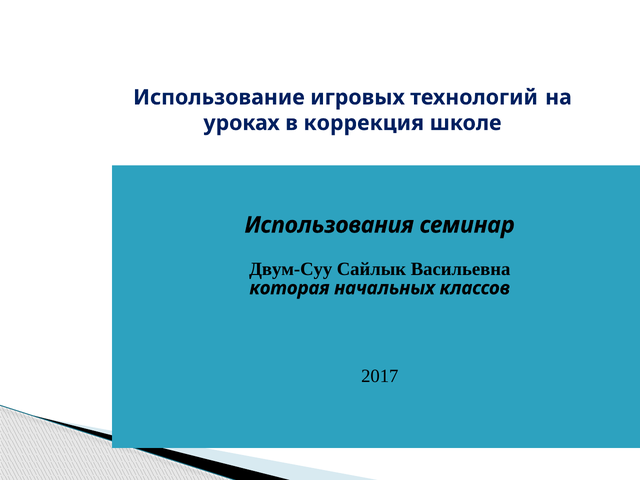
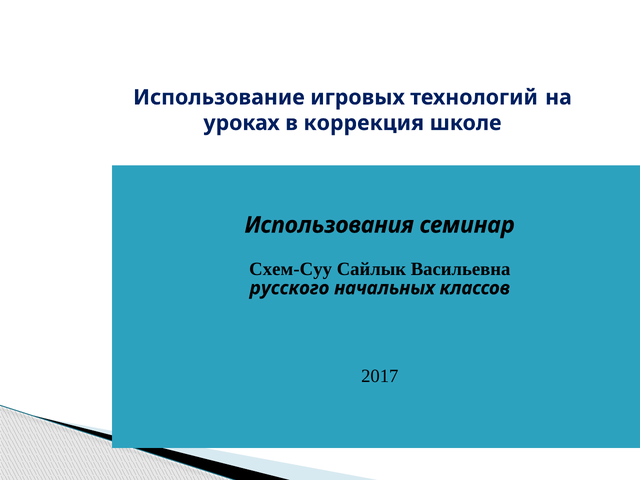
Двум-Суу: Двум-Суу -> Схем-Суу (291, 269)
которая: которая -> русского (289, 288)
